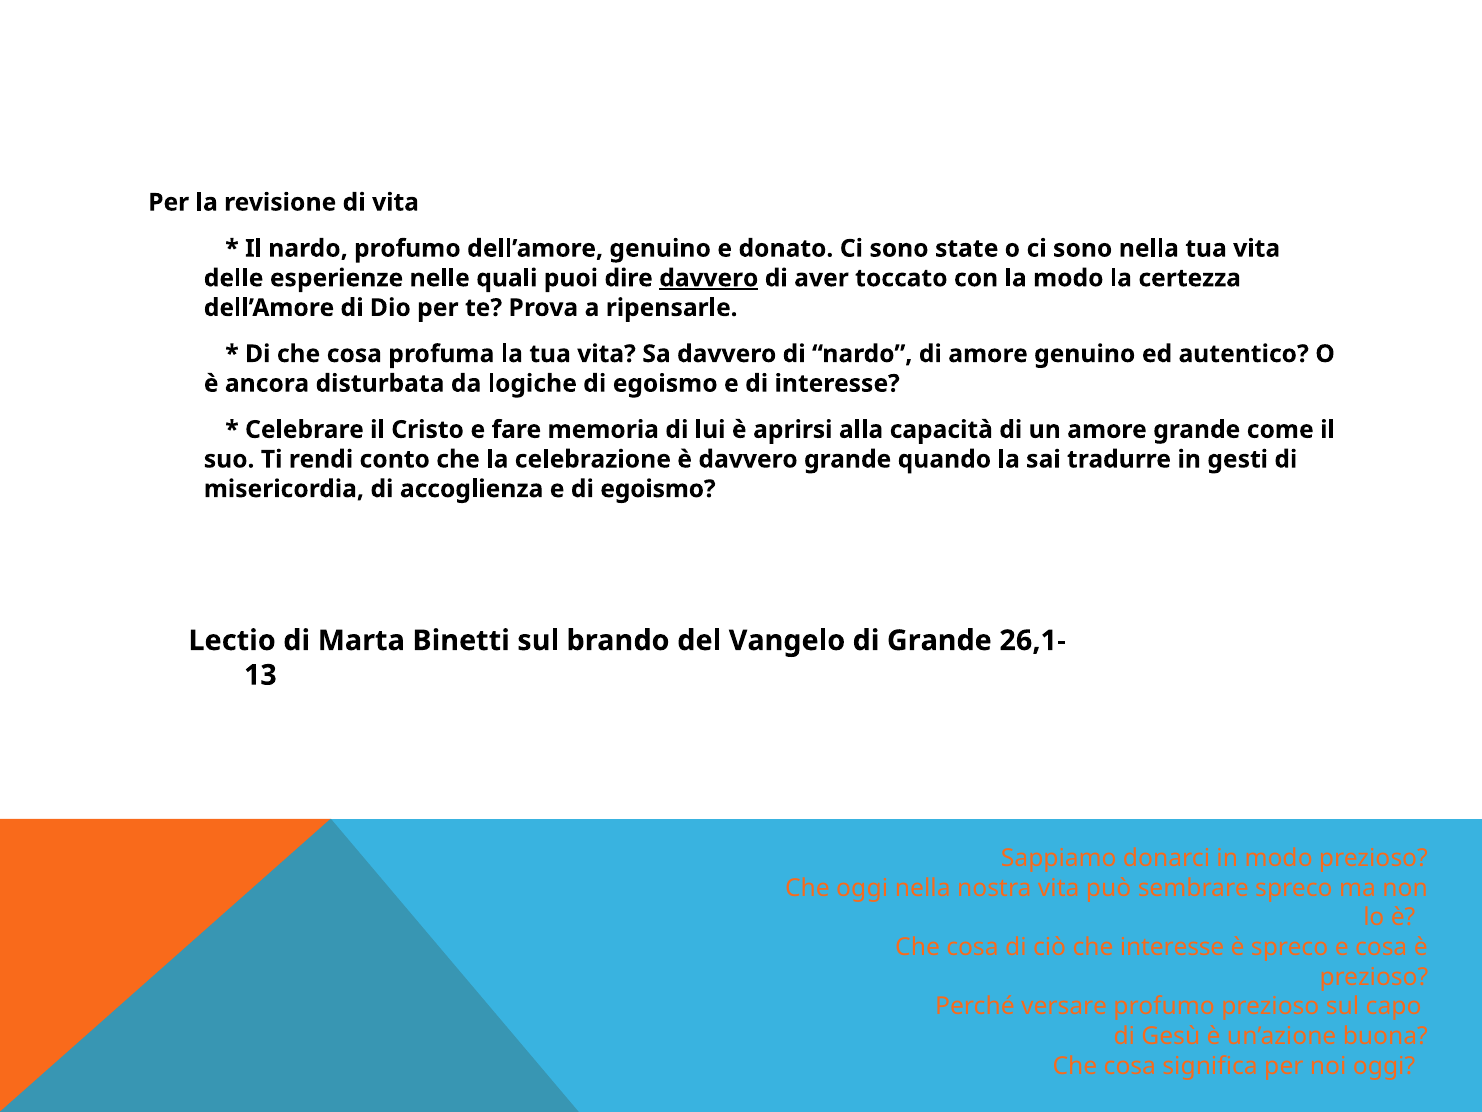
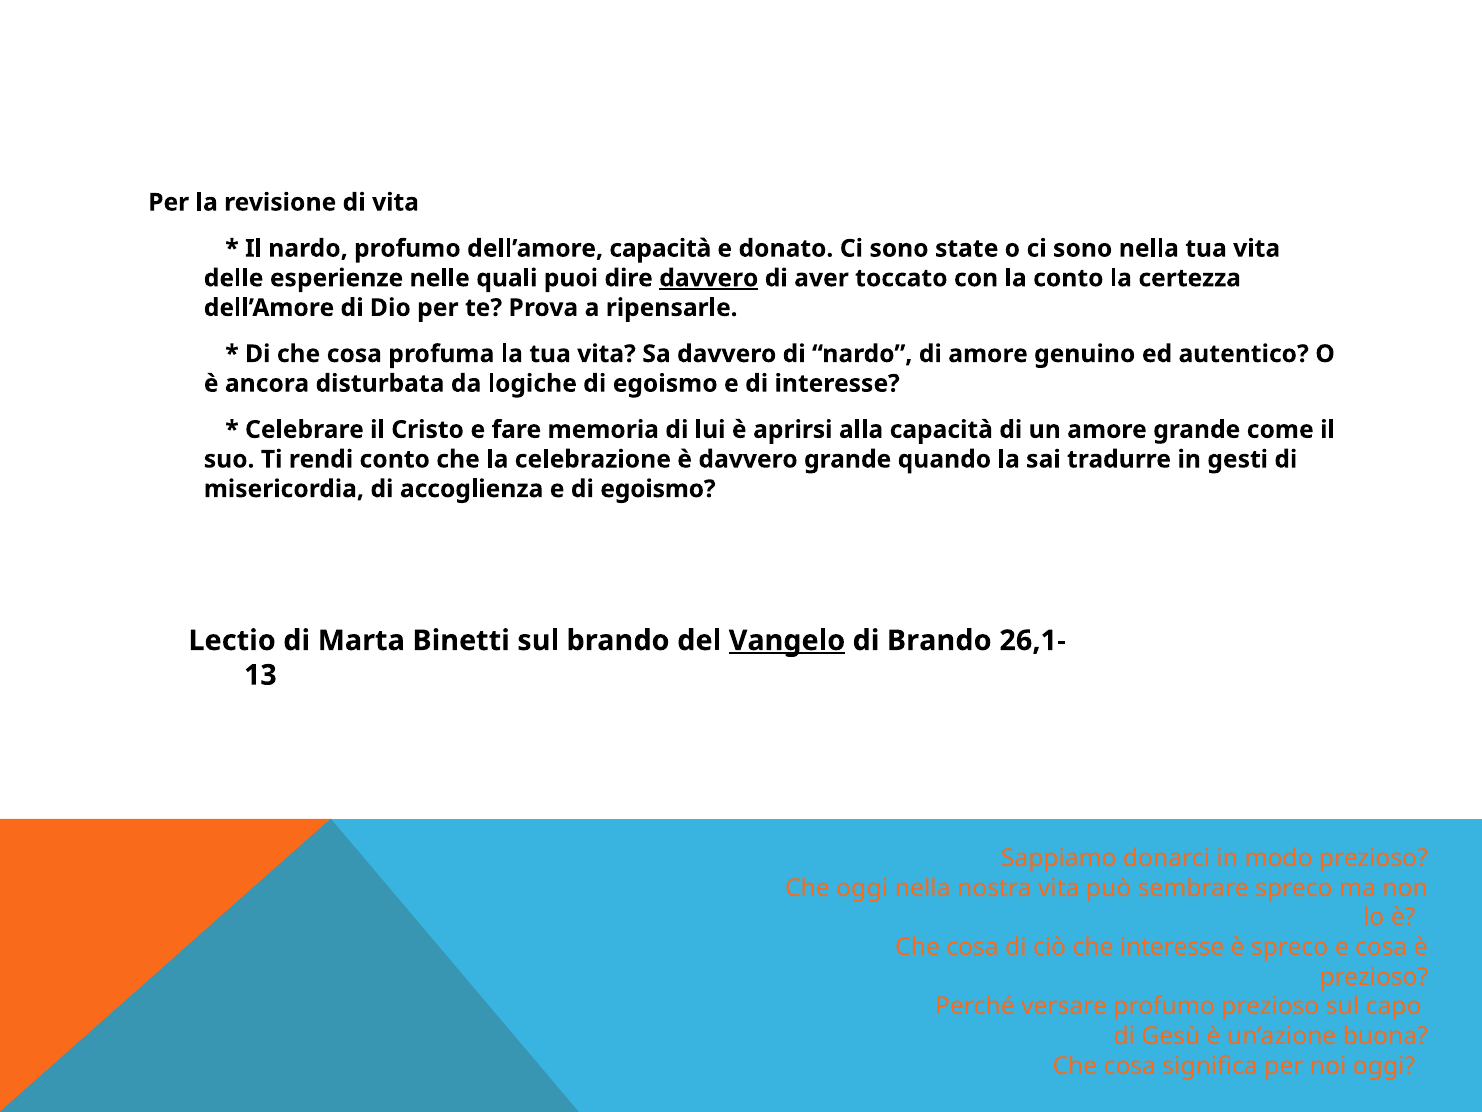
dell’amore genuino: genuino -> capacità (660, 248)
la modo: modo -> conto (1068, 278)
Vangelo underline: none -> present (787, 640)
di Grande: Grande -> Brando (939, 640)
